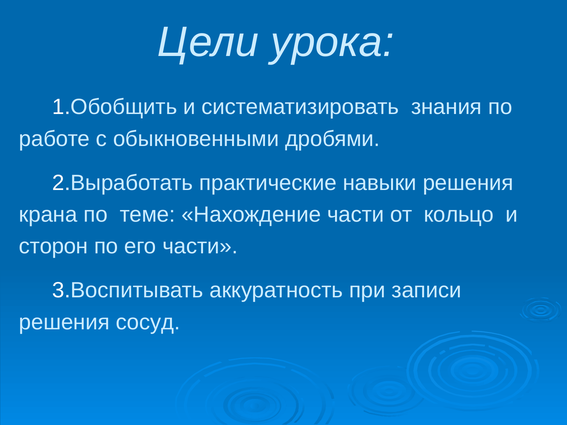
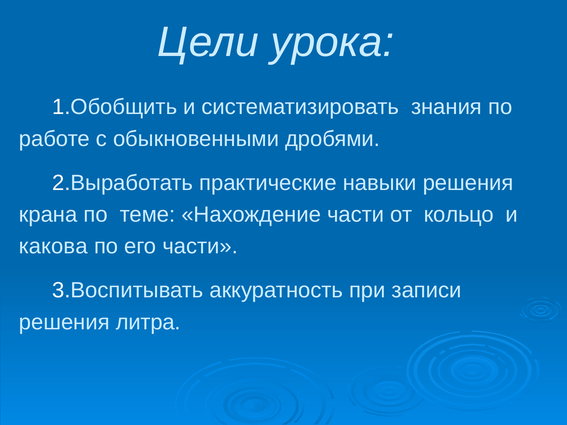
сторон: сторон -> какова (53, 246)
сосуд: сосуд -> литра (148, 322)
